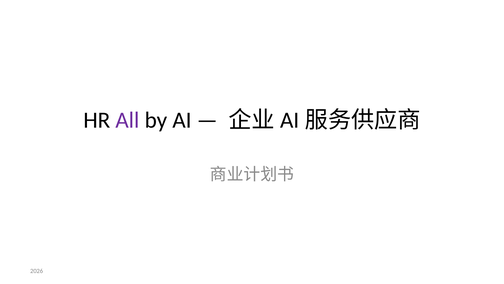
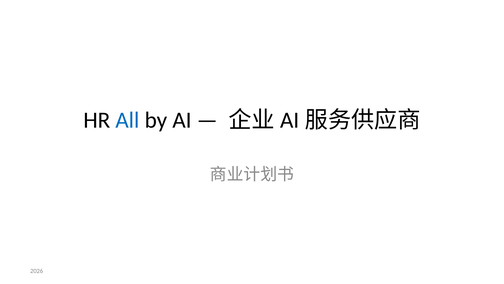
All colour: purple -> blue (128, 120)
